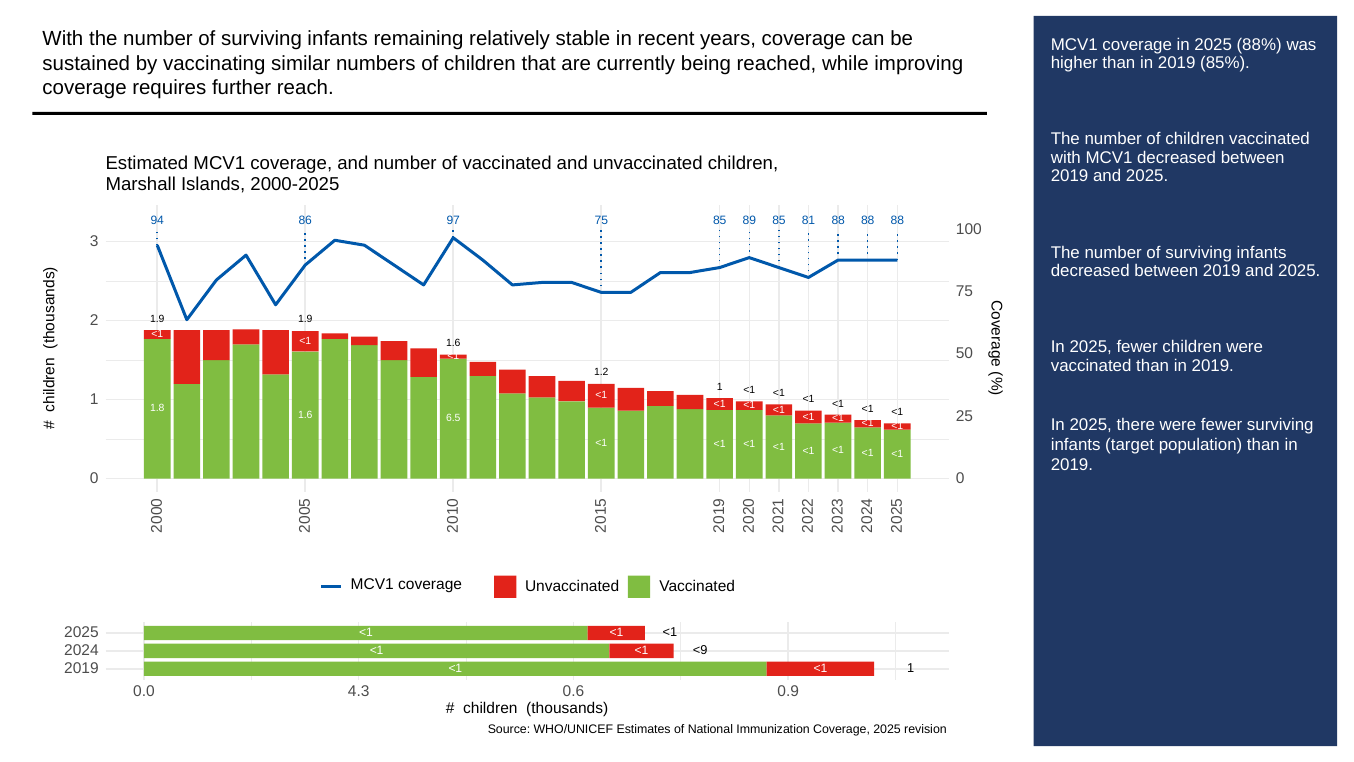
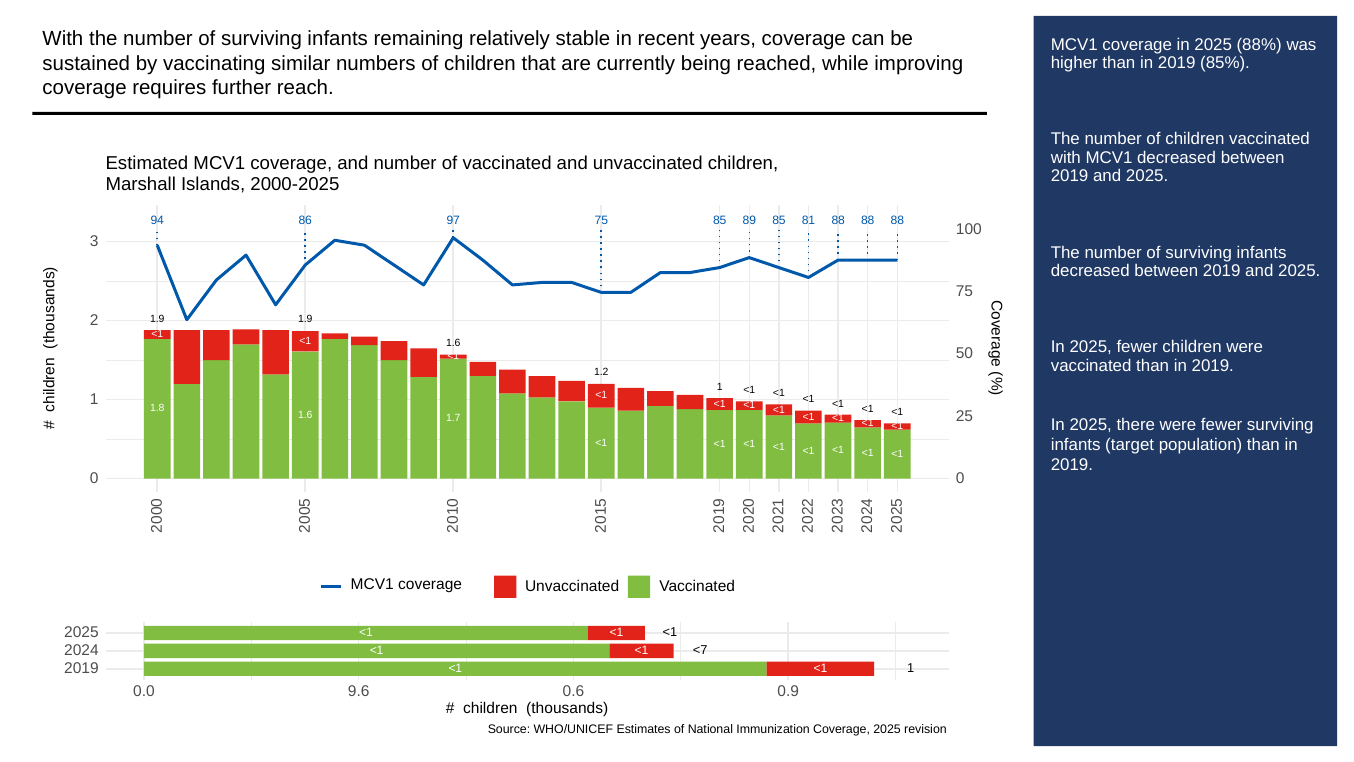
6.5: 6.5 -> 1.7 (453, 418)
<9: <9 -> <7 (700, 650)
4.3: 4.3 -> 9.6 (359, 691)
